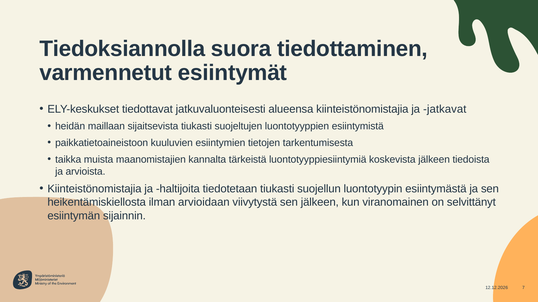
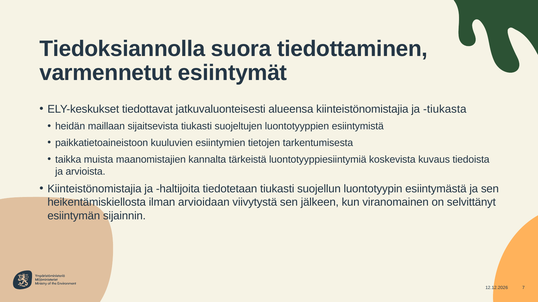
jatkavat: jatkavat -> tiukasta (445, 109)
koskevista jälkeen: jälkeen -> kuvaus (434, 160)
